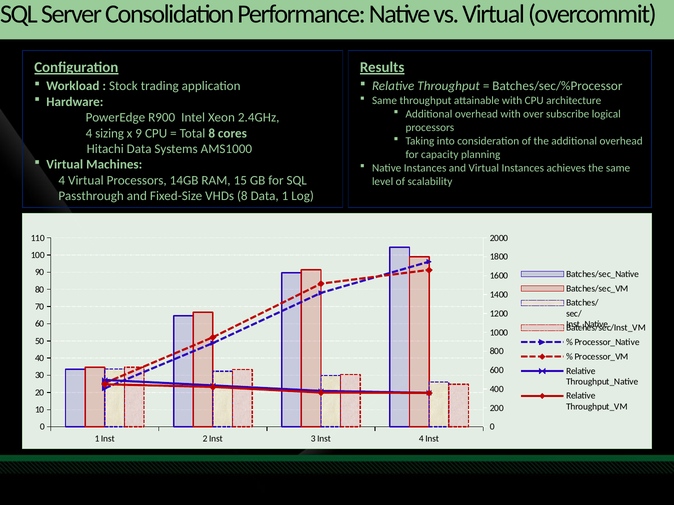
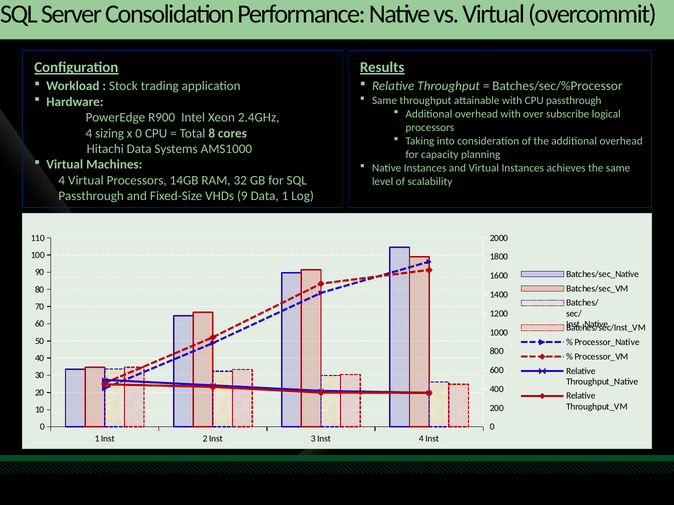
CPU architecture: architecture -> passthrough (574, 101)
x 9: 9 -> 0 (139, 133)
15: 15 -> 32 (240, 181)
VHDs 8: 8 -> 9 (242, 196)
